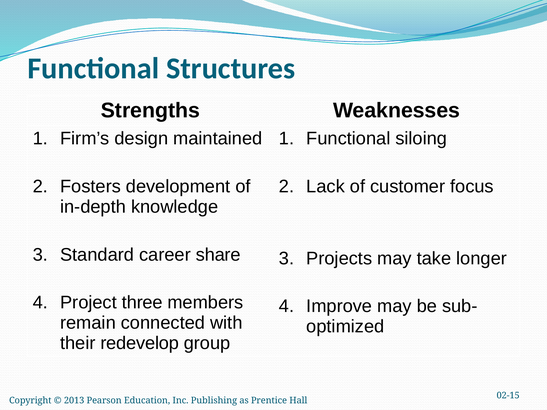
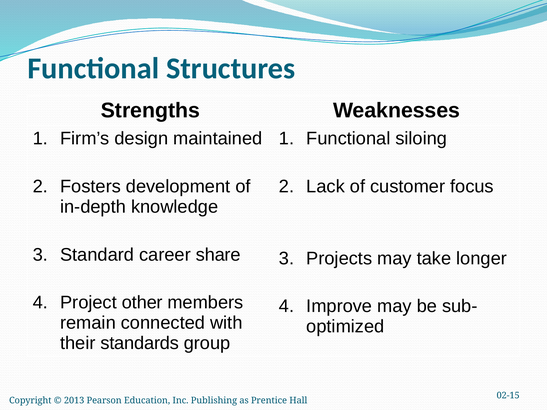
three: three -> other (142, 303)
redevelop: redevelop -> standards (140, 343)
